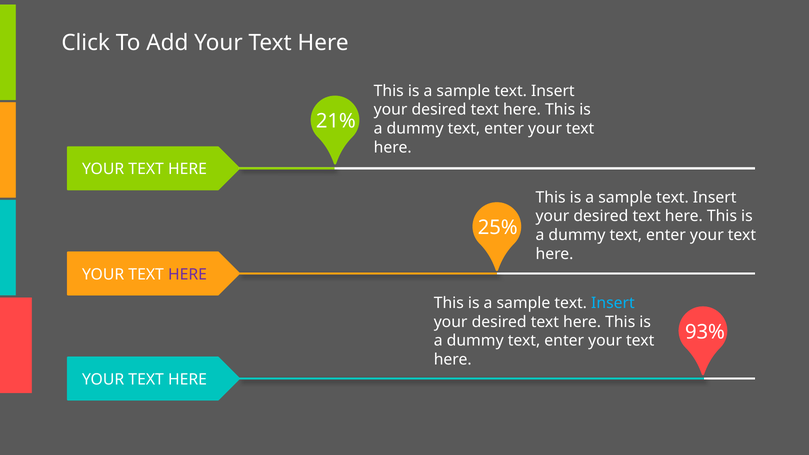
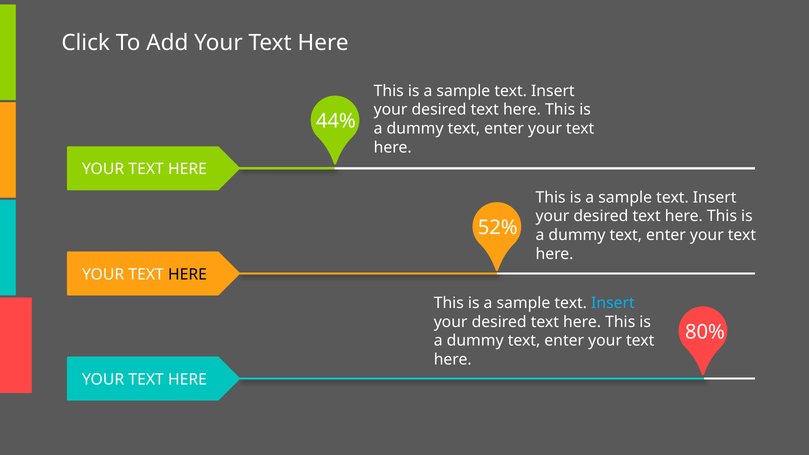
21%: 21% -> 44% (336, 121)
25%: 25% -> 52% (498, 228)
HERE colour: purple -> black (188, 274)
93%: 93% -> 80% (705, 332)
